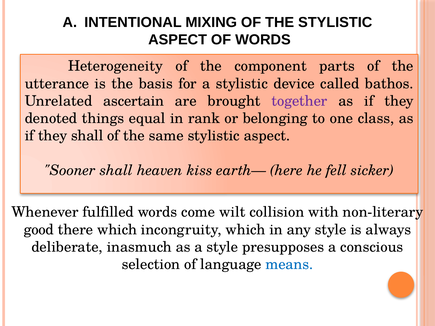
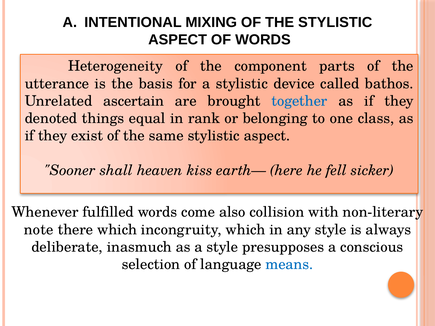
together colour: purple -> blue (299, 101)
they shall: shall -> exist (87, 136)
wilt: wilt -> also (232, 212)
good: good -> note (39, 230)
